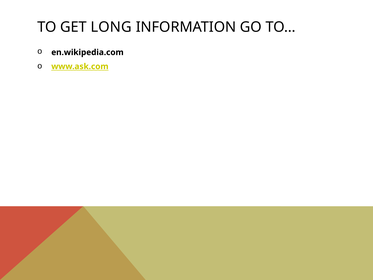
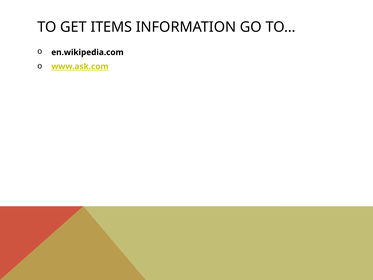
LONG: LONG -> ITEMS (111, 27)
